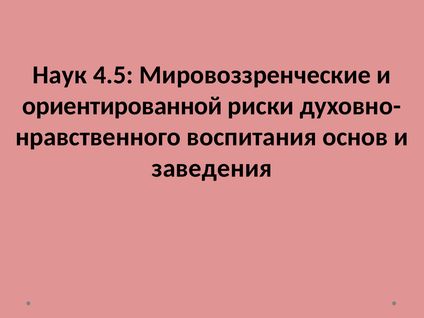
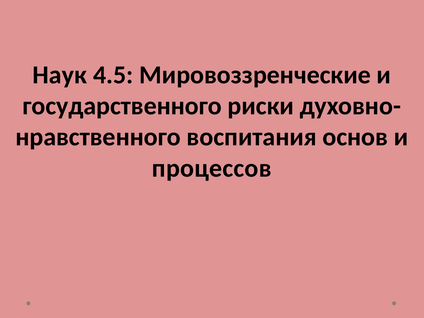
ориентированной: ориентированной -> государственного (122, 106)
заведения: заведения -> процессов (212, 168)
